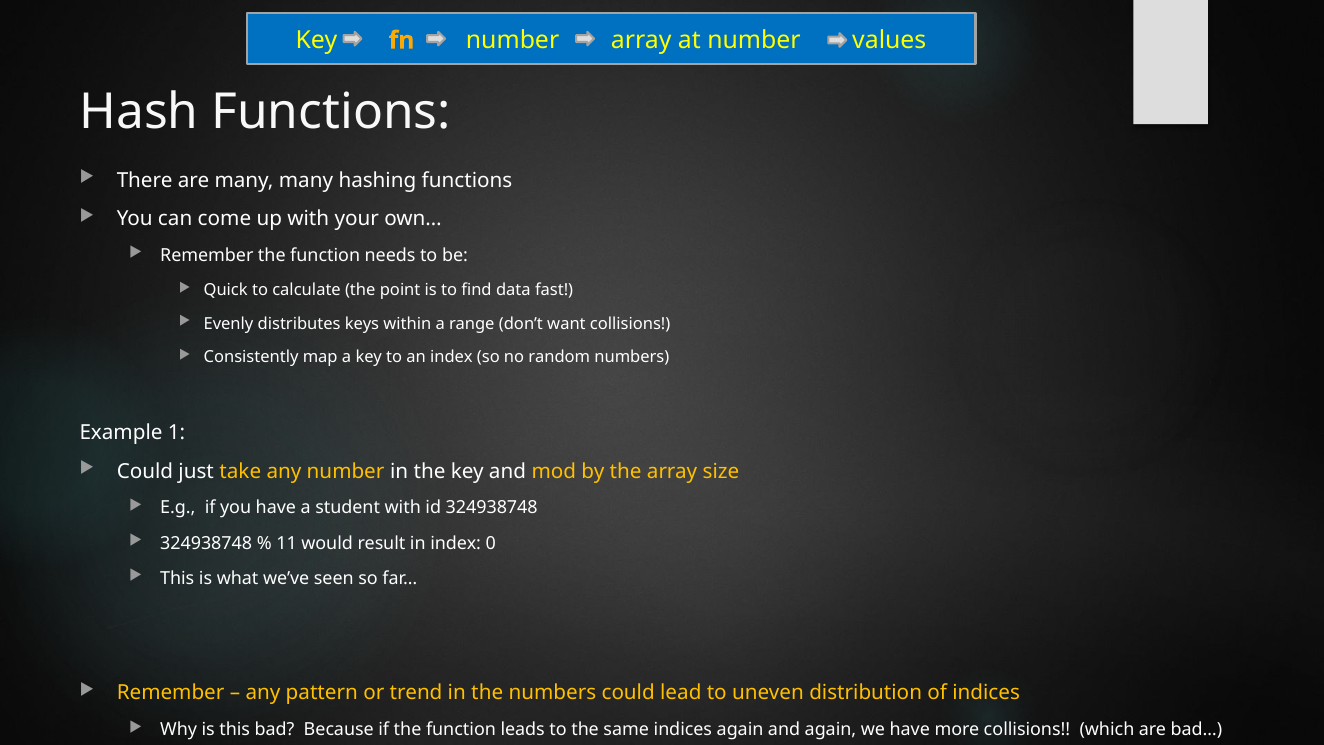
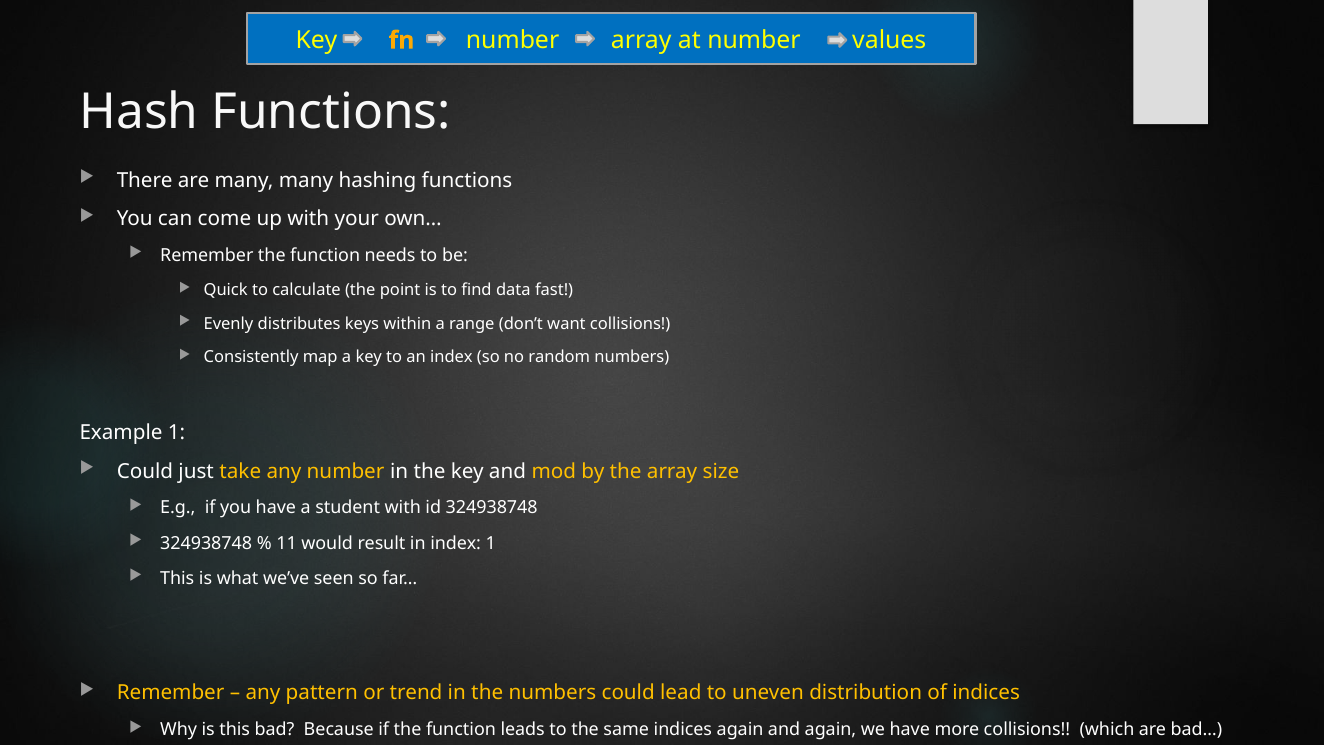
index 0: 0 -> 1 (491, 543)
